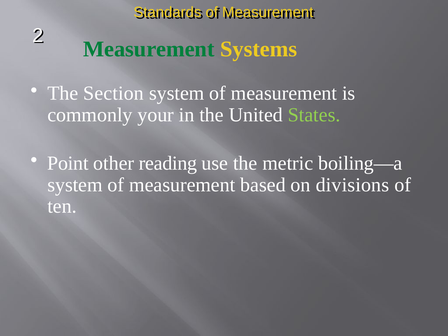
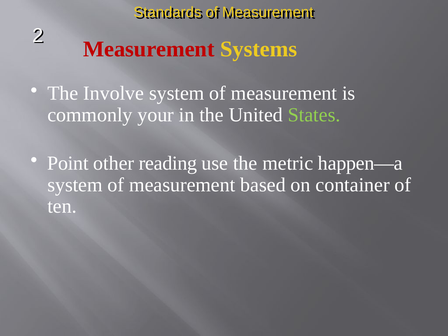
Measurement colour: green -> red (149, 49)
Section: Section -> Involve (114, 93)
boiling—a: boiling—a -> happen—a (360, 163)
divisions: divisions -> container (353, 185)
